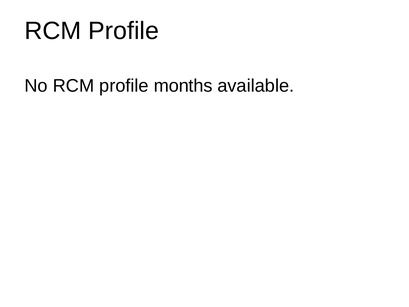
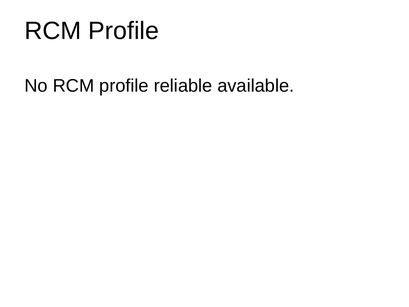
months: months -> reliable (183, 86)
